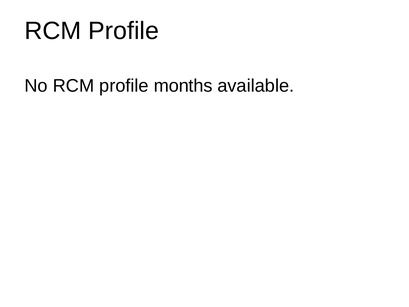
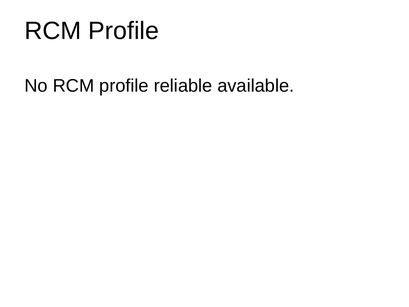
months: months -> reliable (183, 86)
